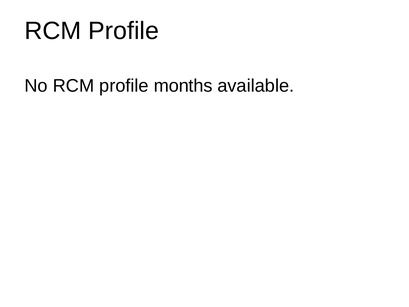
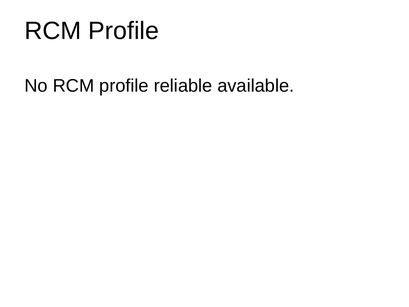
months: months -> reliable (183, 86)
